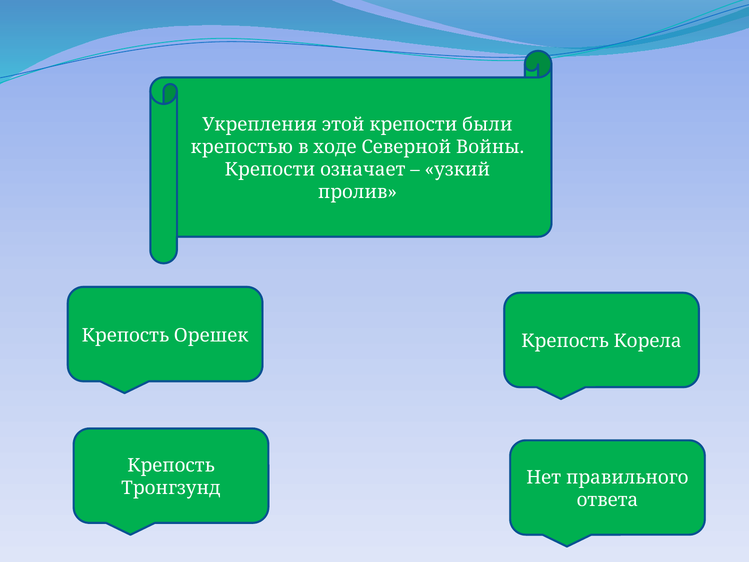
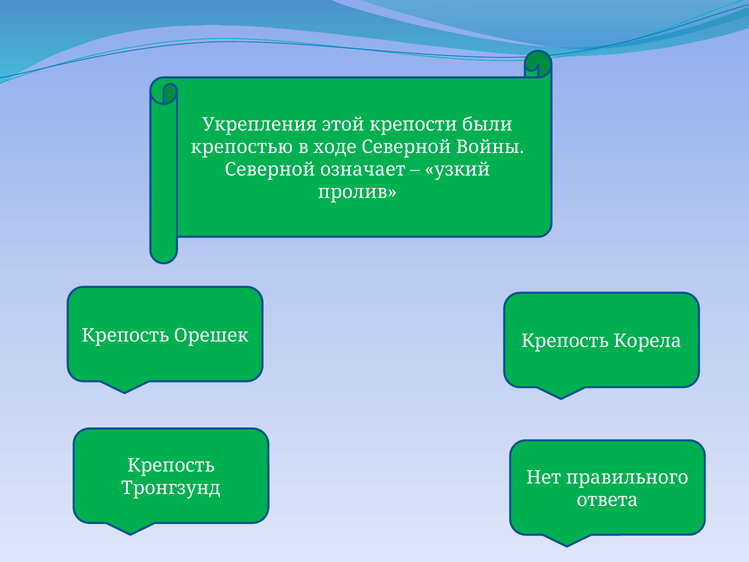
Крепости: Крепости -> Северной (270, 170)
